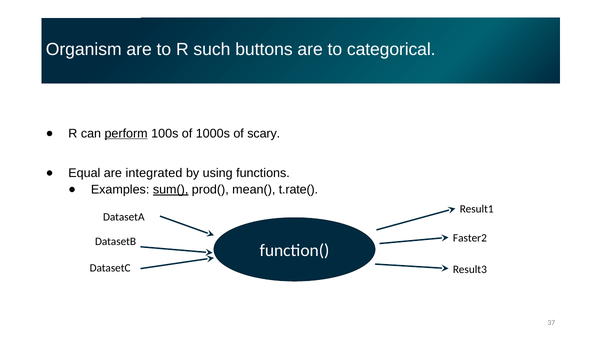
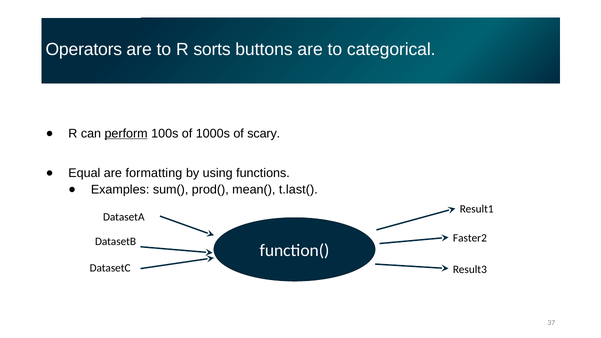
Organism: Organism -> Operators (84, 49)
such: such -> sorts (212, 49)
integrated: integrated -> formatting (154, 173)
sum( underline: present -> none (171, 190)
t.rate(: t.rate( -> t.last( (298, 190)
